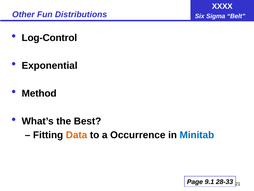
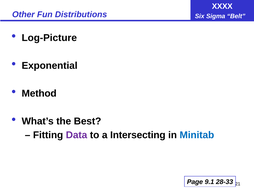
Log-Control: Log-Control -> Log-Picture (49, 38)
Data colour: orange -> purple (77, 135)
Occurrence: Occurrence -> Intersecting (138, 135)
